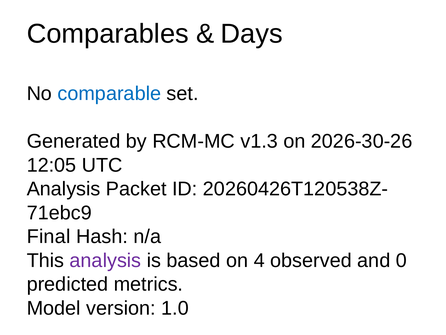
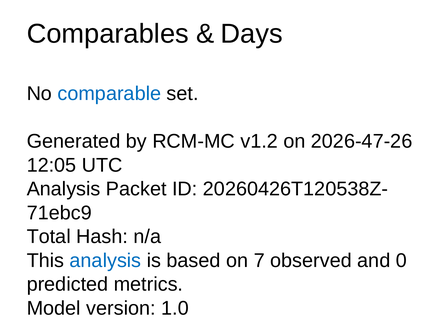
v1.3: v1.3 -> v1.2 (259, 141)
2026-30-26: 2026-30-26 -> 2026-47-26 (362, 141)
Final: Final -> Total (49, 236)
analysis colour: purple -> blue (105, 260)
4: 4 -> 7 (259, 260)
